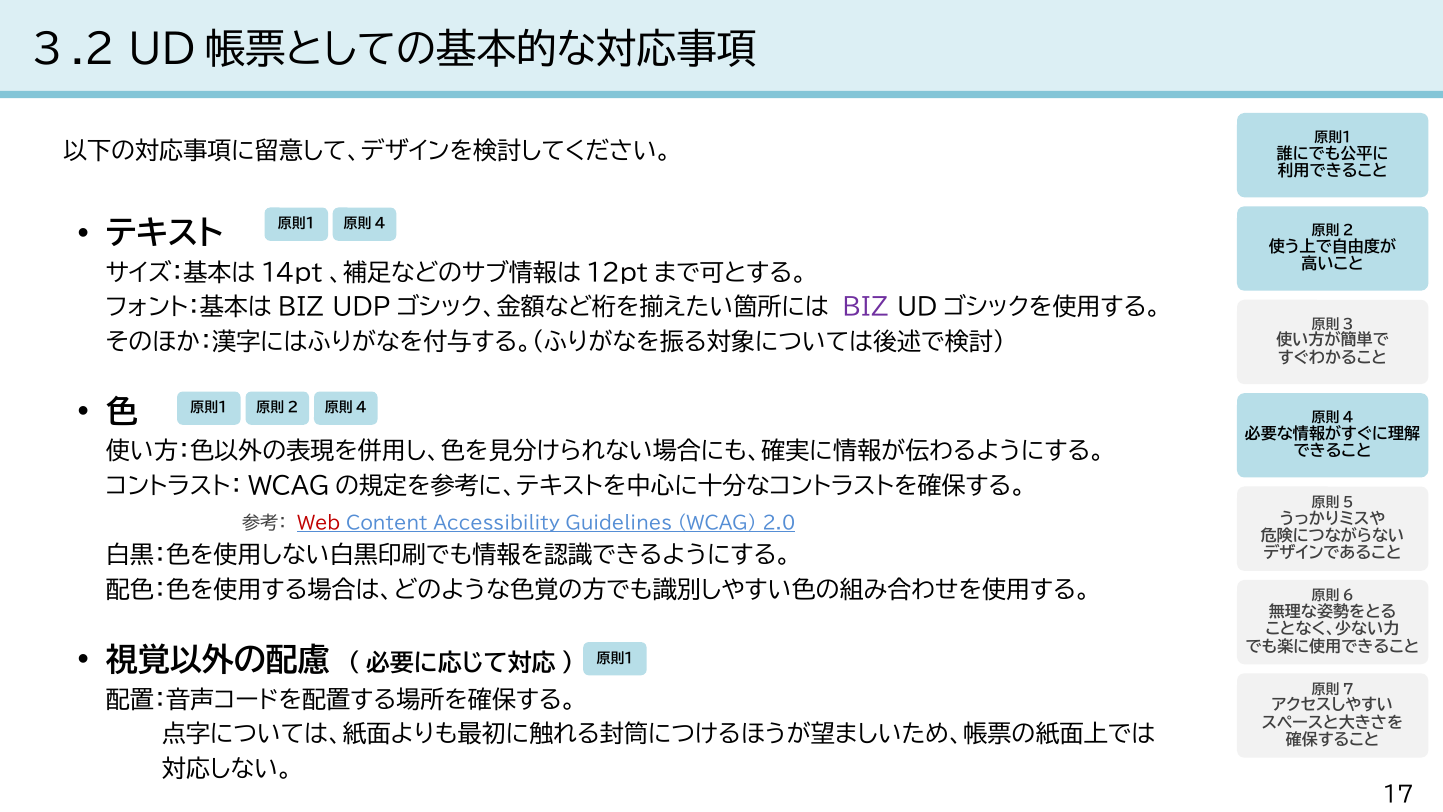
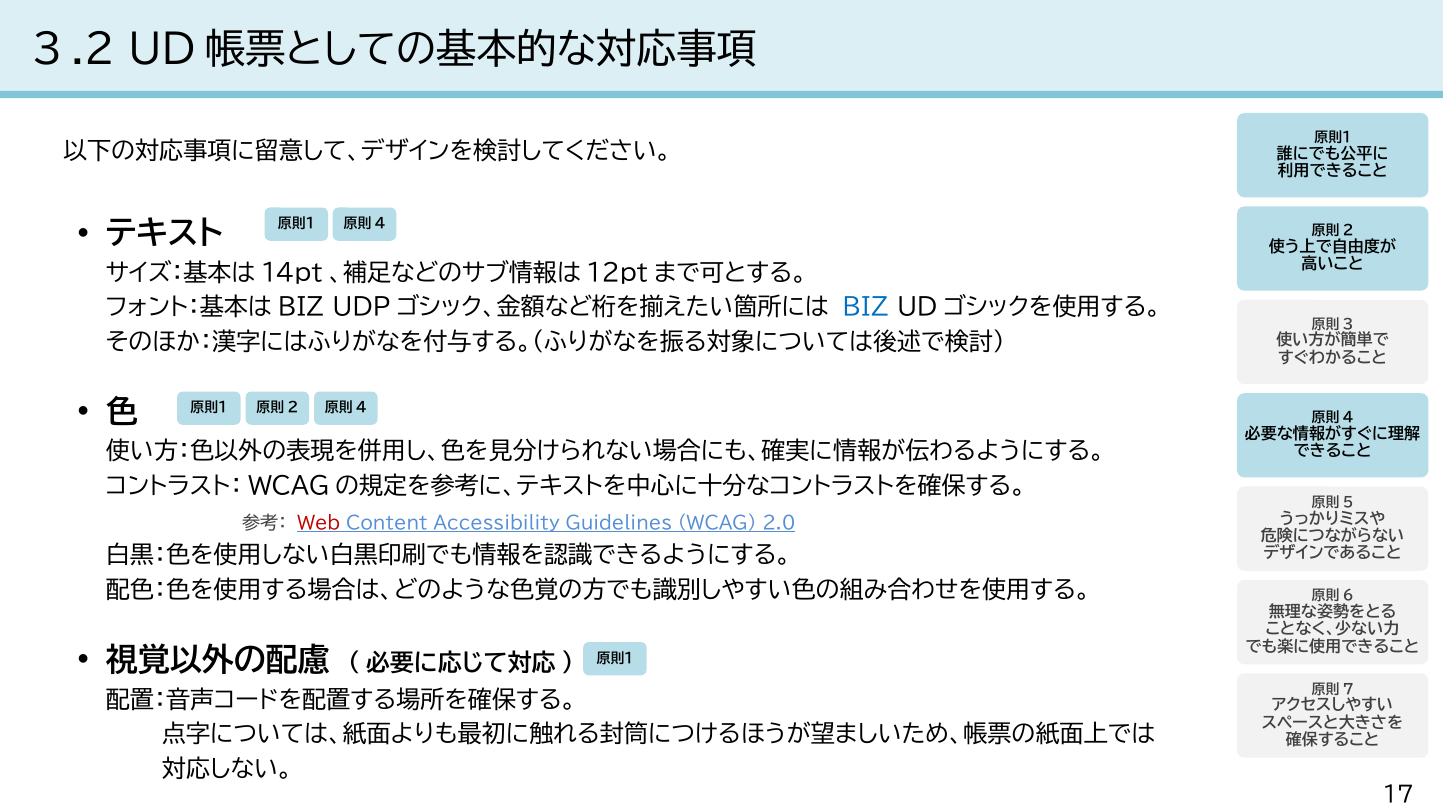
BIZ colour: purple -> blue (866, 308)
